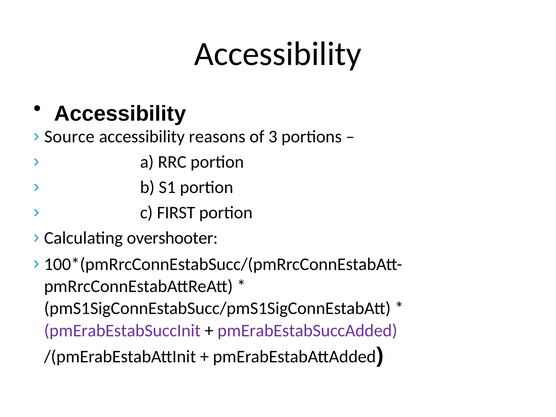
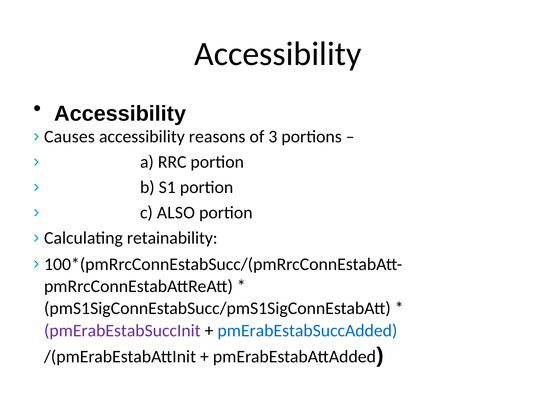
Source: Source -> Causes (69, 137)
FIRST: FIRST -> ALSO (176, 213)
overshooter: overshooter -> retainability (172, 238)
pmErabEstabSuccAdded colour: purple -> blue (307, 331)
